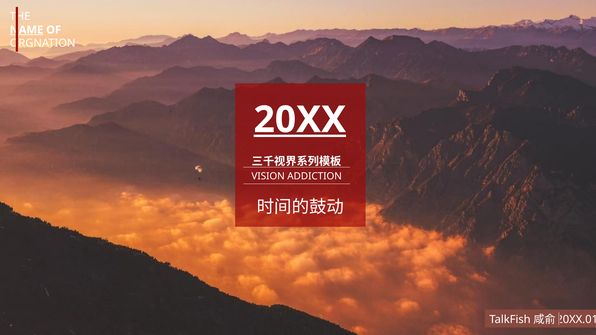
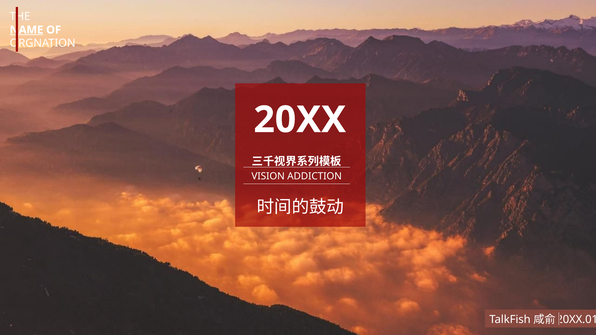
20XX underline: present -> none (300, 120)
